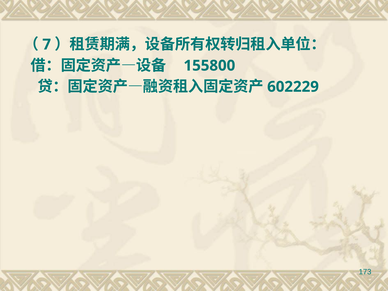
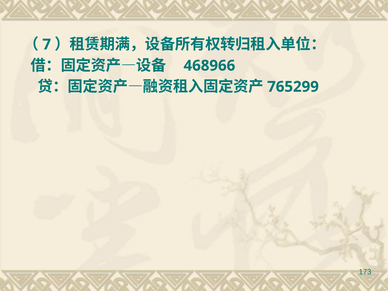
155800: 155800 -> 468966 (209, 66)
602229: 602229 -> 765299 (293, 87)
